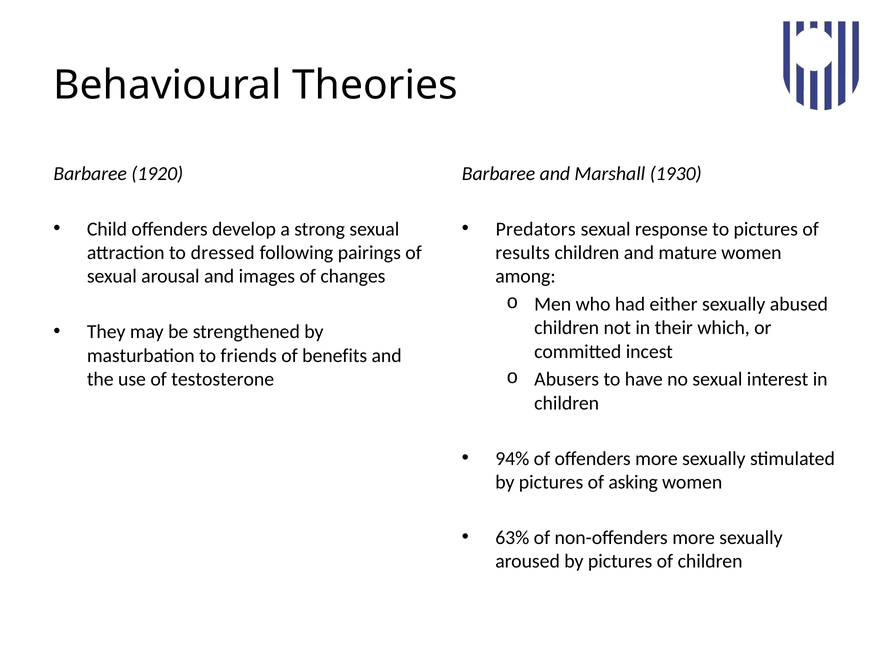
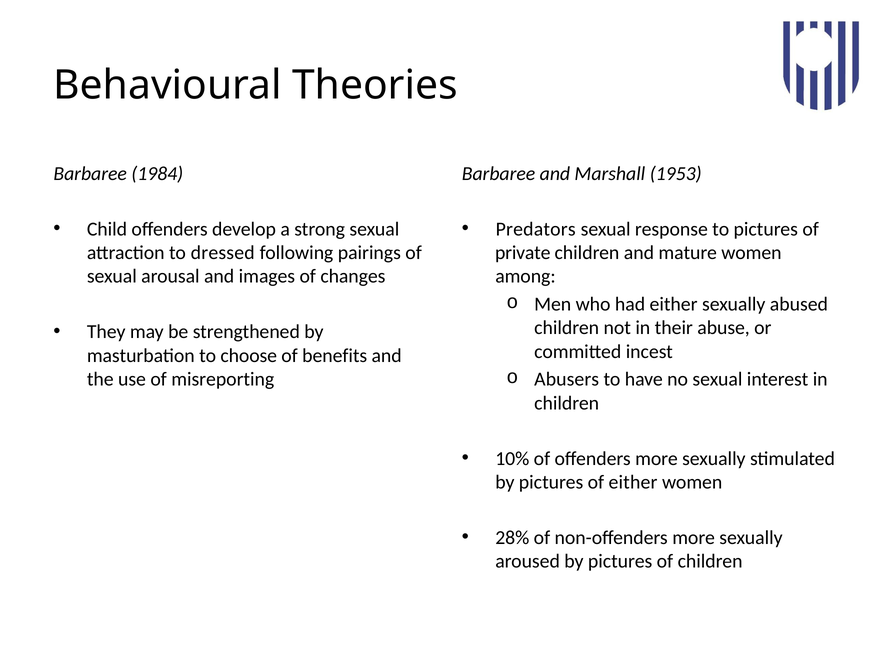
1920: 1920 -> 1984 (157, 174)
1930: 1930 -> 1953 (676, 174)
results: results -> private (523, 253)
which: which -> abuse (724, 328)
friends: friends -> choose (249, 356)
testosterone: testosterone -> misreporting (223, 379)
94%: 94% -> 10% (512, 459)
of asking: asking -> either (633, 482)
63%: 63% -> 28% (512, 538)
